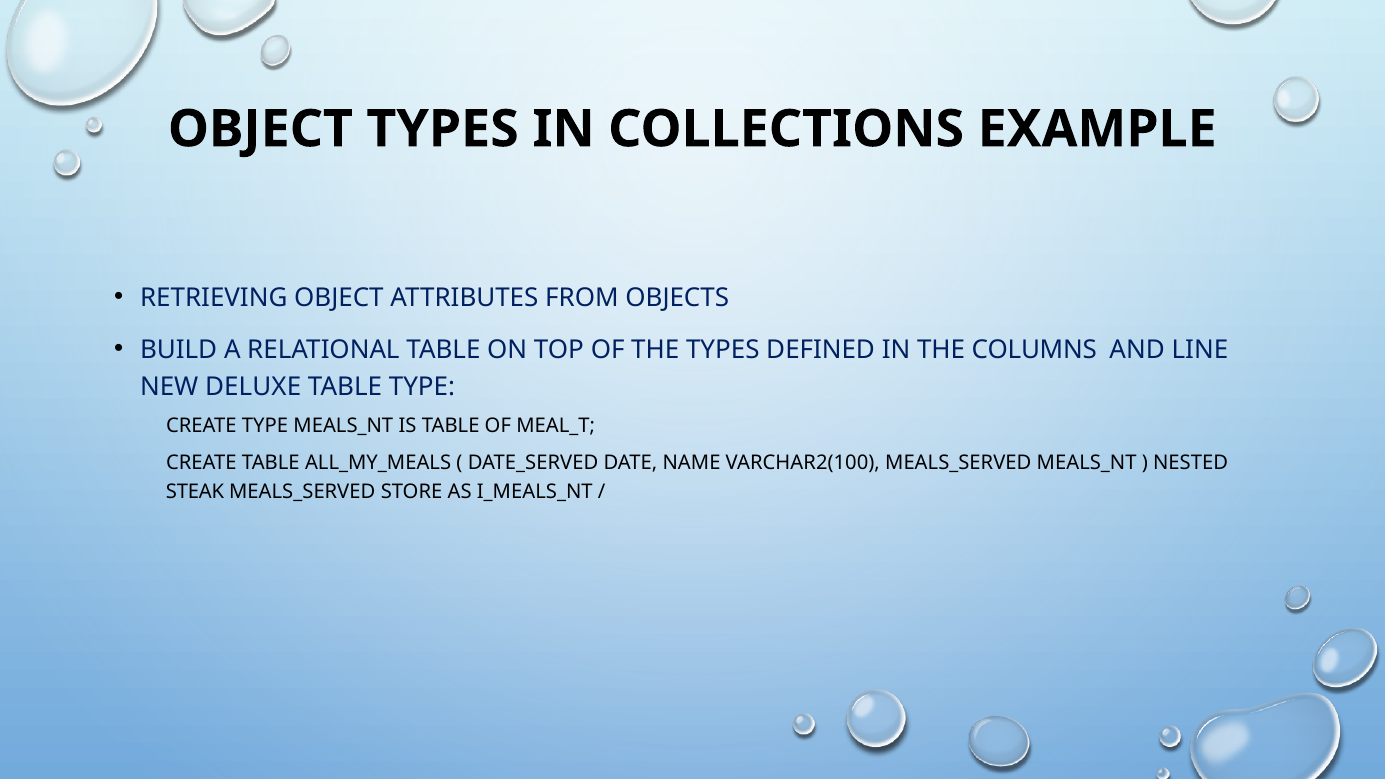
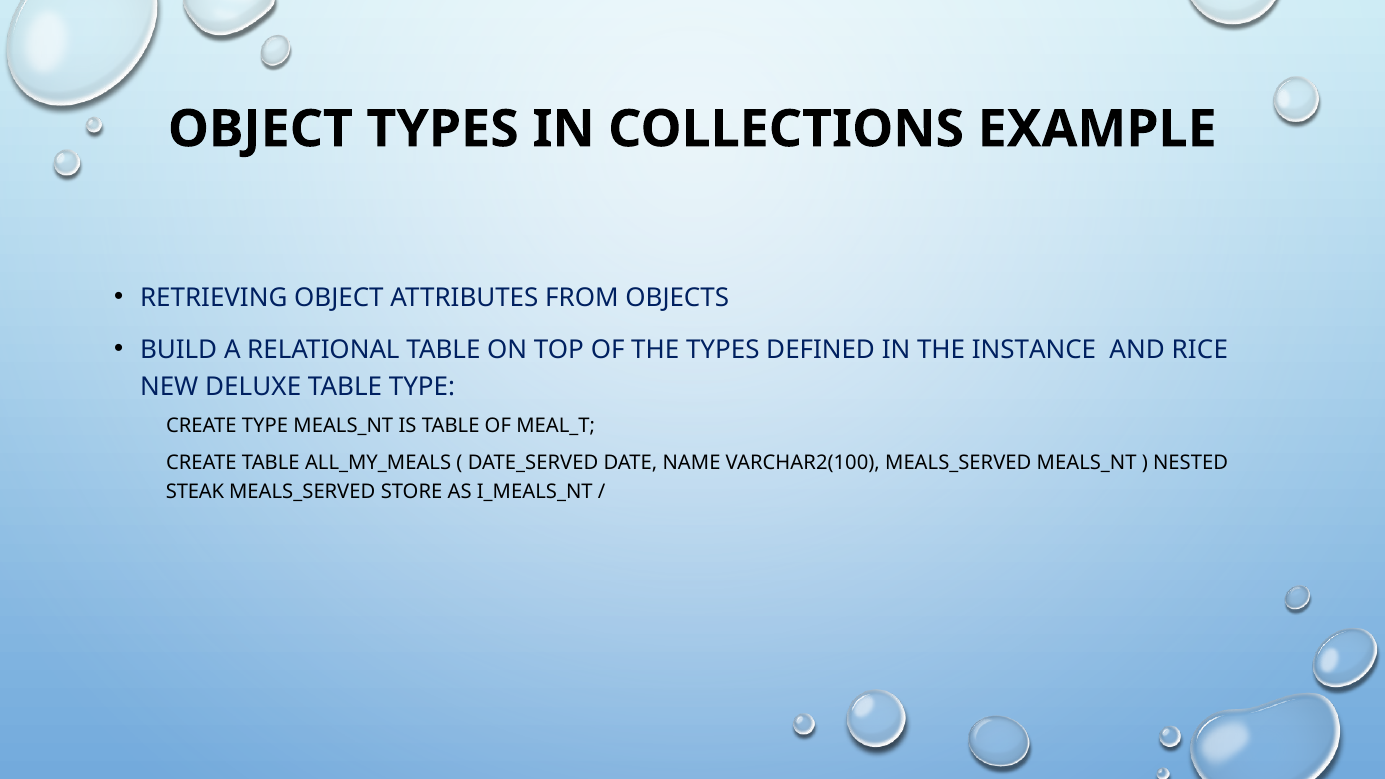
COLUMNS: COLUMNS -> INSTANCE (1034, 350)
LINE: LINE -> RICE (1200, 350)
